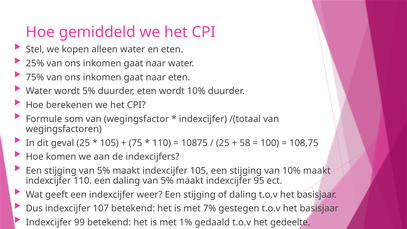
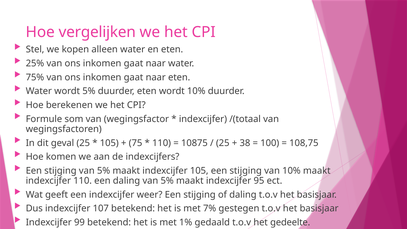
gemiddeld: gemiddeld -> vergelijken (97, 32)
58: 58 -> 38 (245, 143)
